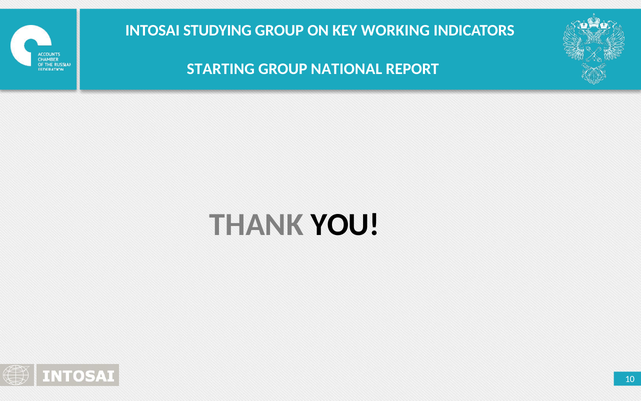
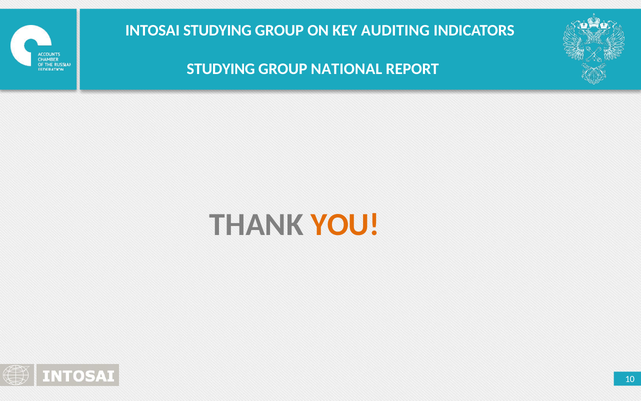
WORKING: WORKING -> AUDITING (395, 30)
STARTING: STARTING -> STUDYING (221, 69)
YOU colour: black -> orange (345, 224)
